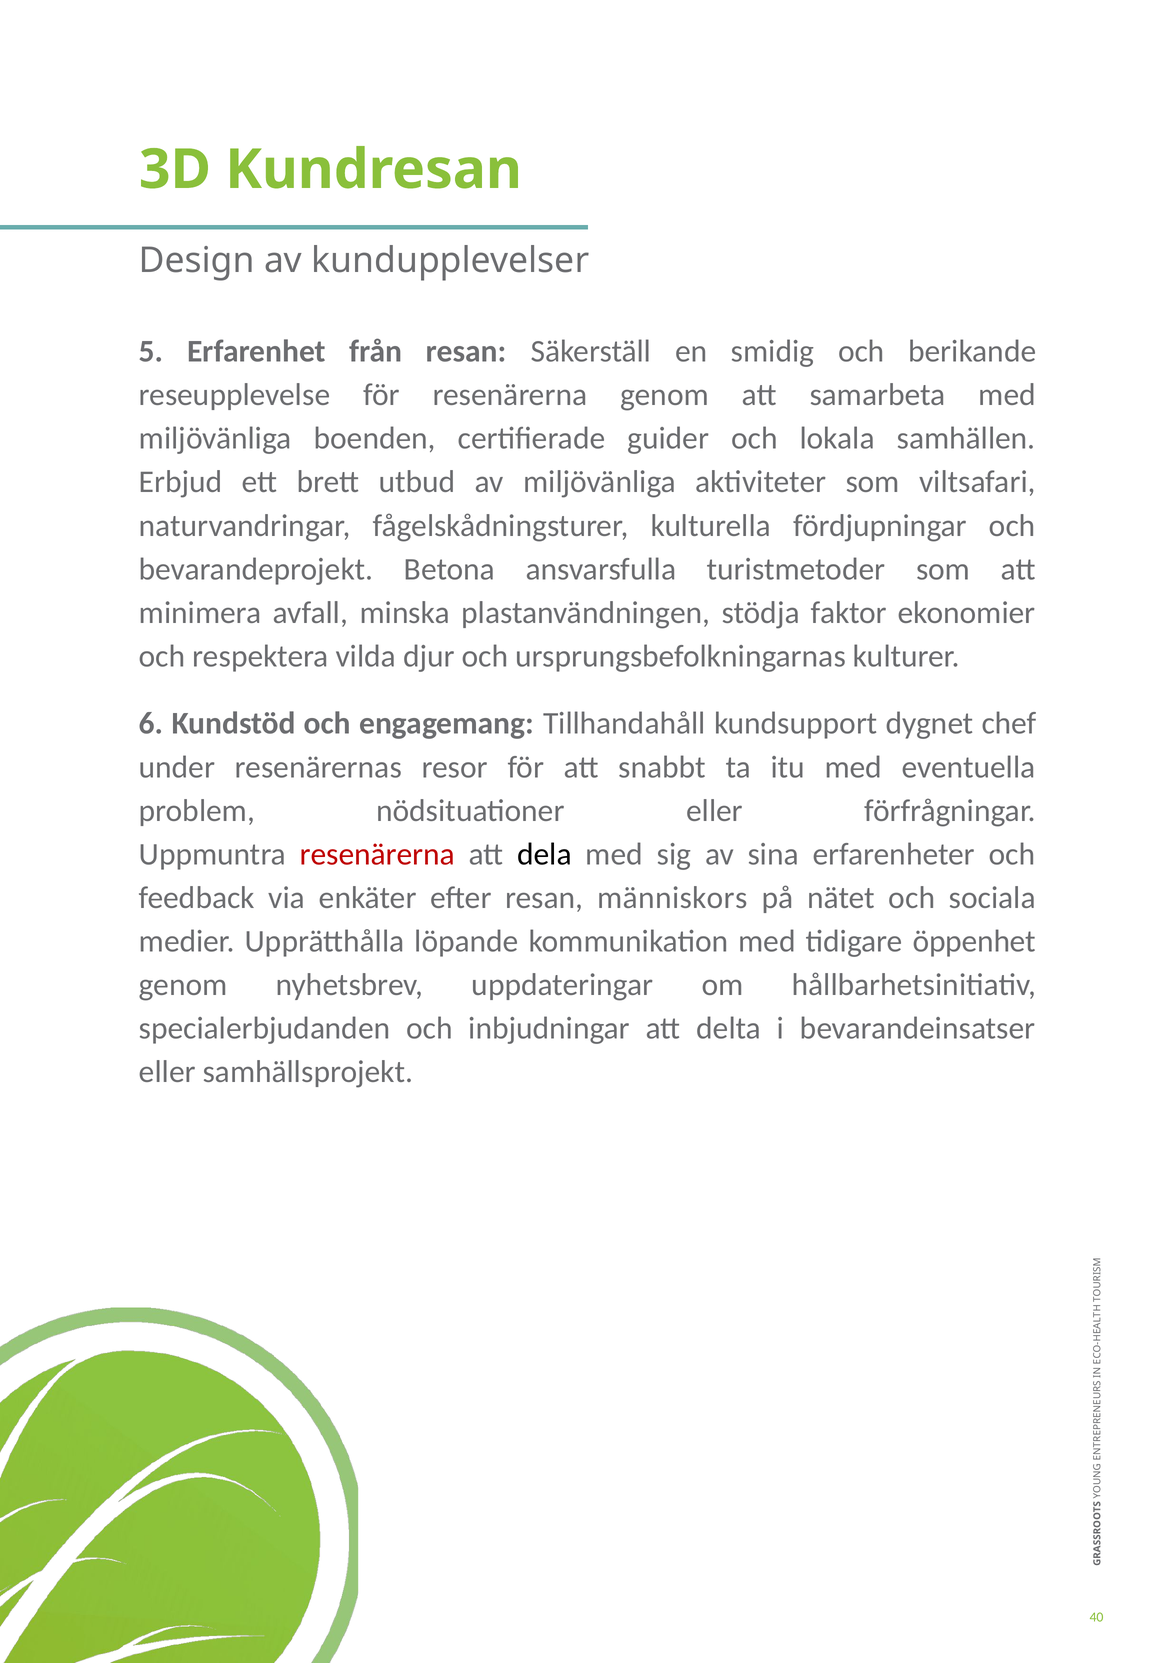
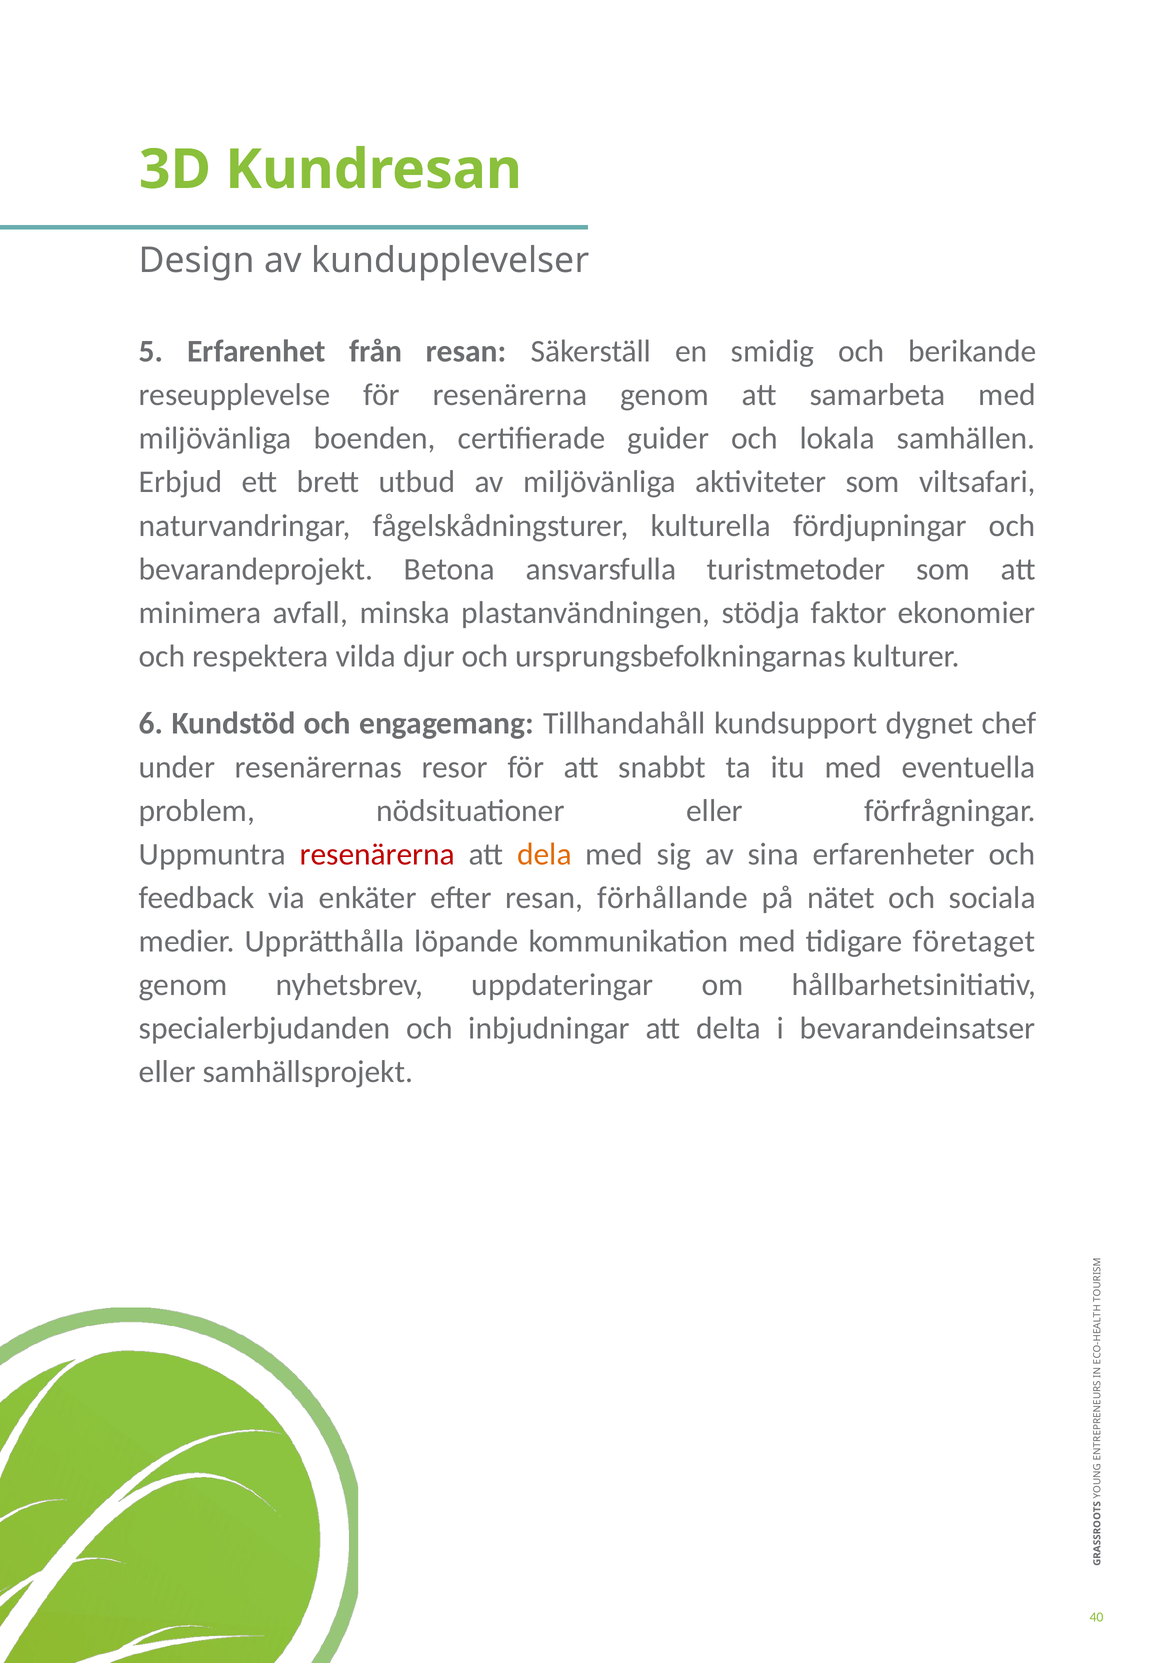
dela colour: black -> orange (544, 854)
människors: människors -> förhållande (672, 898)
öppenhet: öppenhet -> företaget (974, 942)
